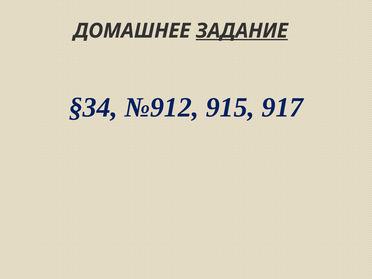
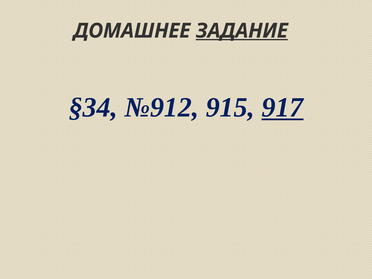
917 underline: none -> present (282, 107)
